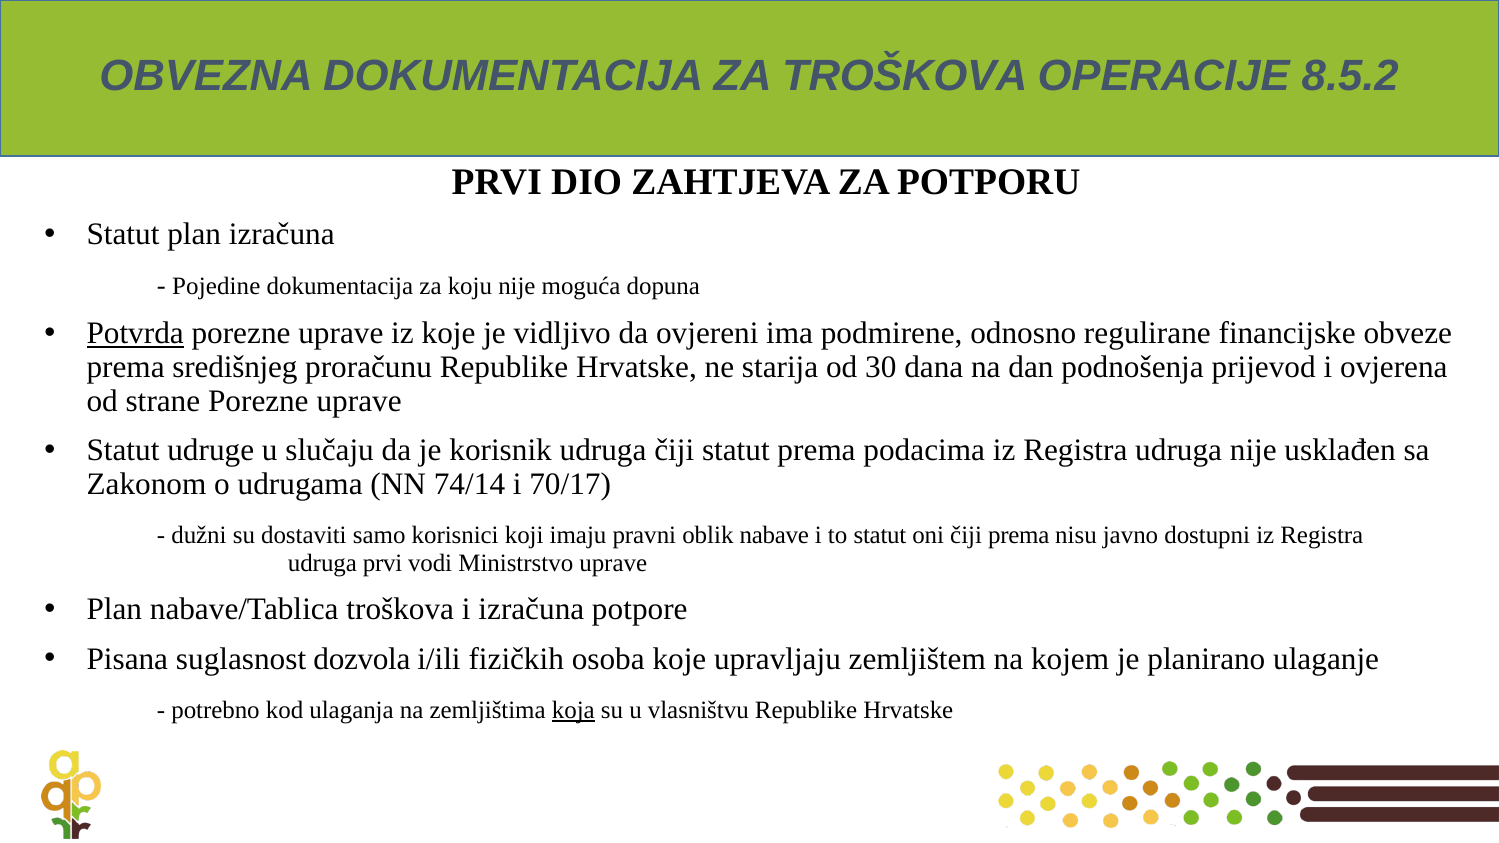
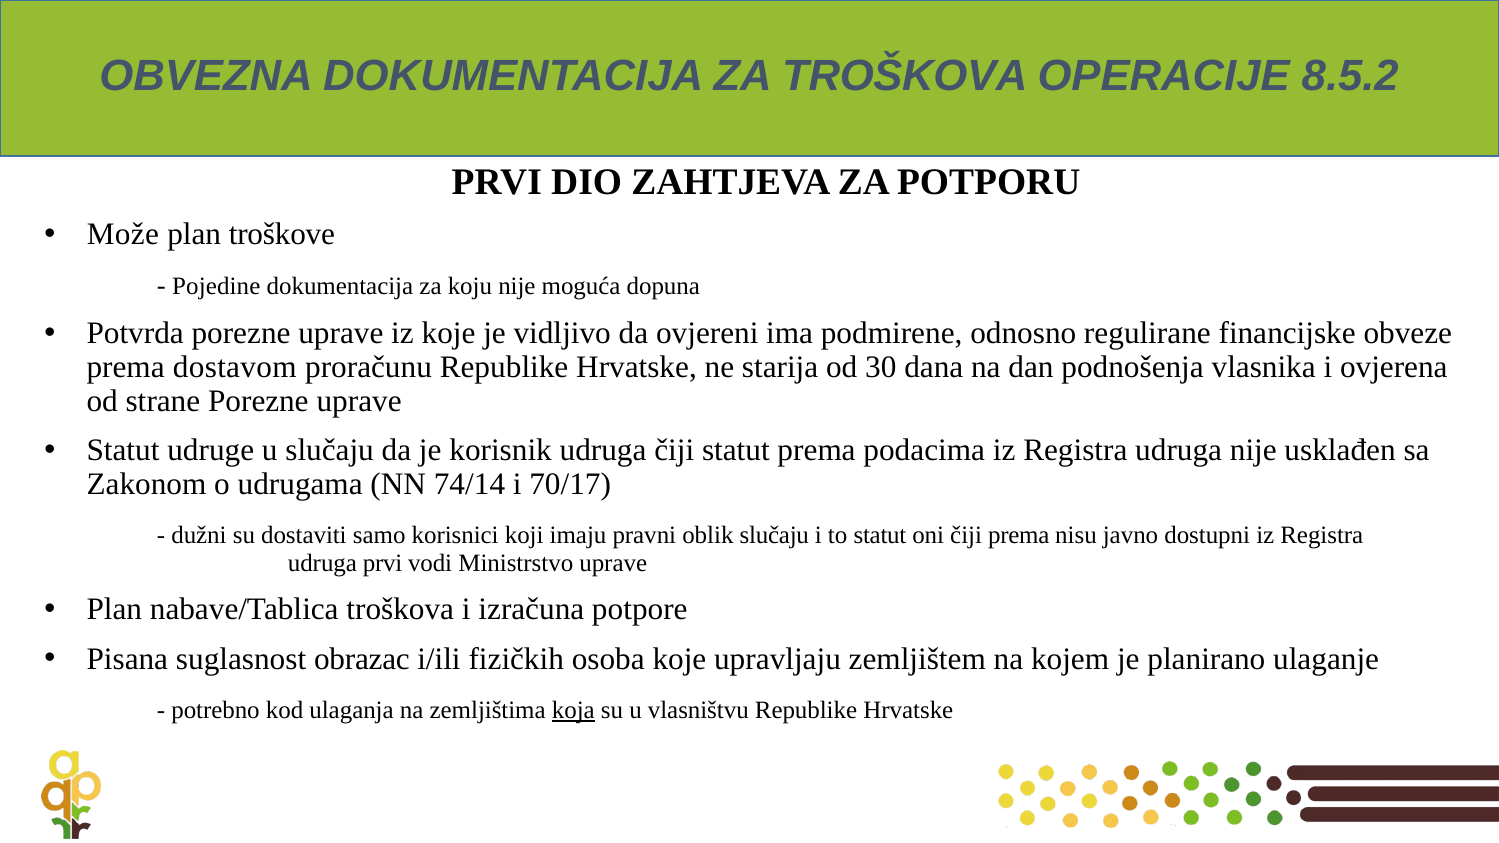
Statut: Statut -> Može (123, 234)
plan izračuna: izračuna -> troškove (282, 234)
Potvrda underline: present -> none (135, 333)
središnjeg: središnjeg -> dostavom (235, 367)
prijevod: prijevod -> vlasnika (1264, 367)
oblik nabave: nabave -> slučaju (774, 535)
dozvola: dozvola -> obrazac (362, 659)
